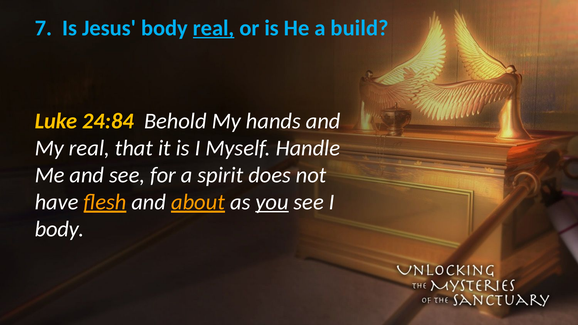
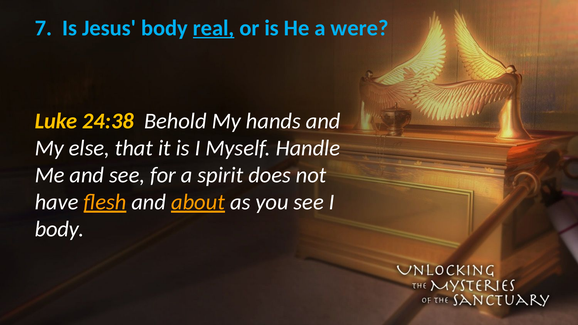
build: build -> were (360, 28)
24:84: 24:84 -> 24:38 (108, 121)
My real: real -> else (89, 148)
you underline: present -> none (272, 202)
